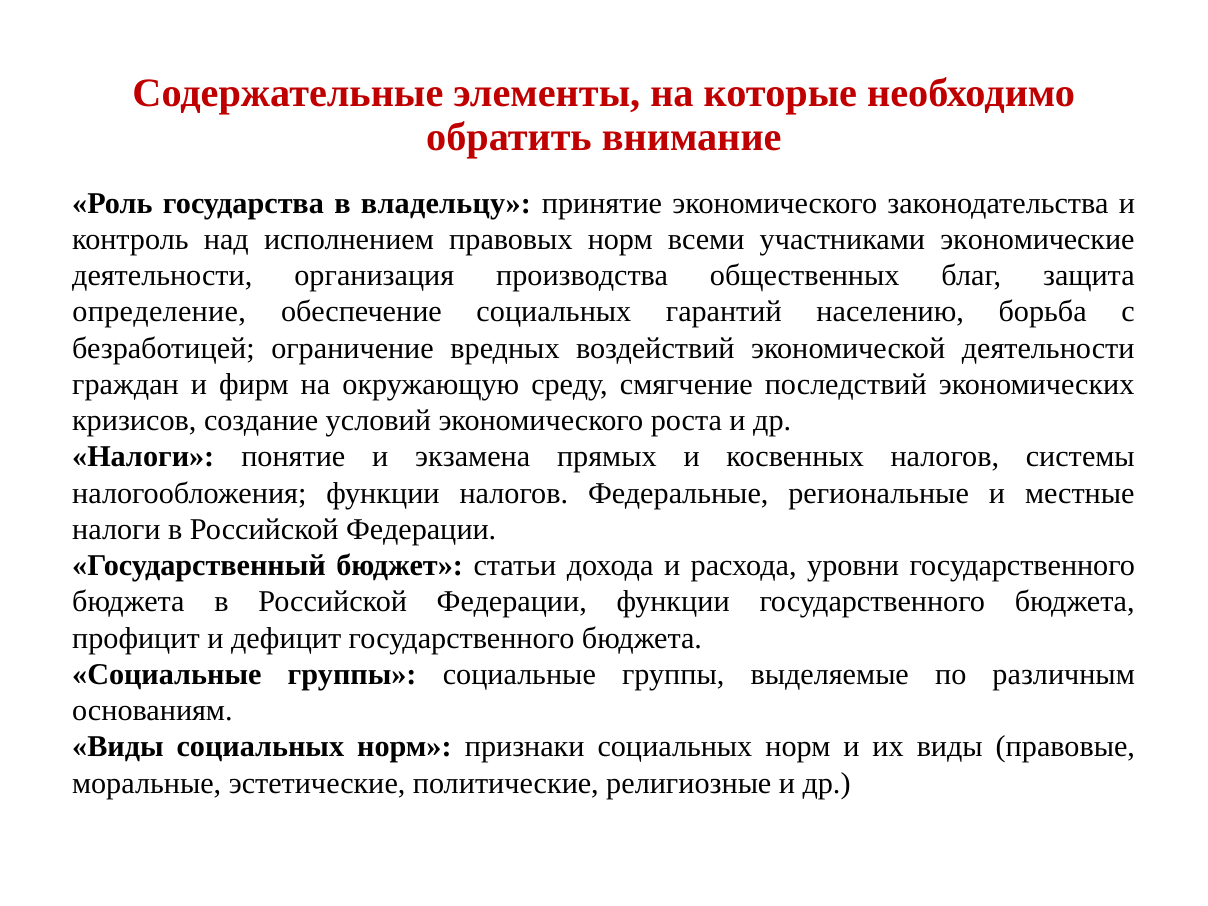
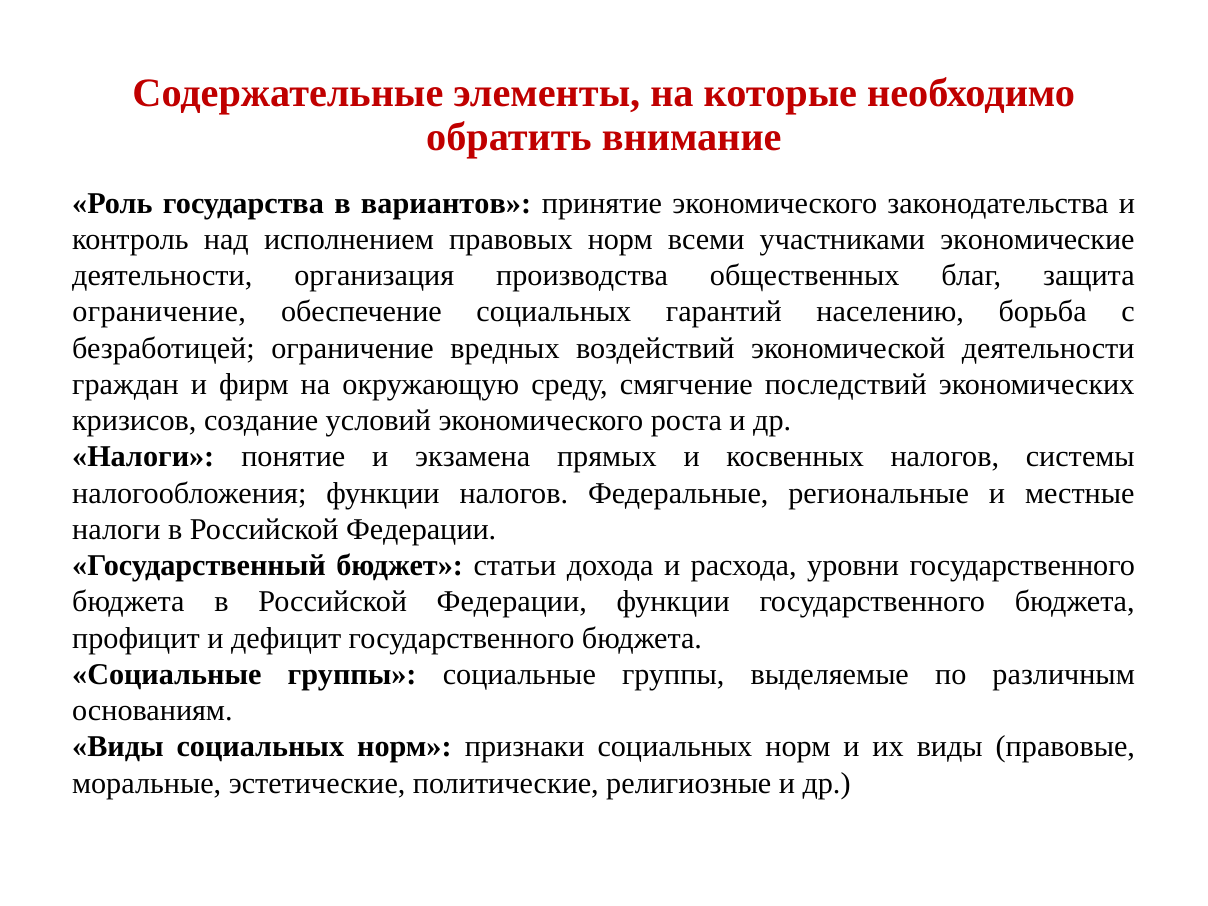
владельцу: владельцу -> вариантов (446, 203)
определение: определение -> ограничение (159, 312)
